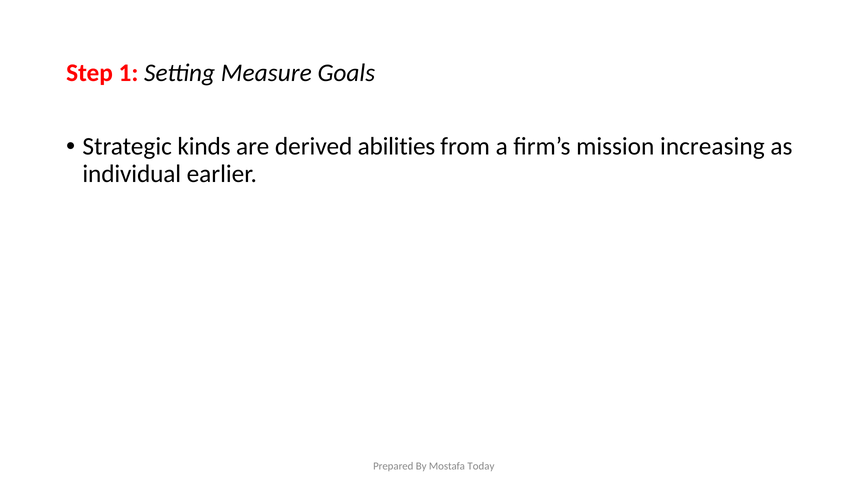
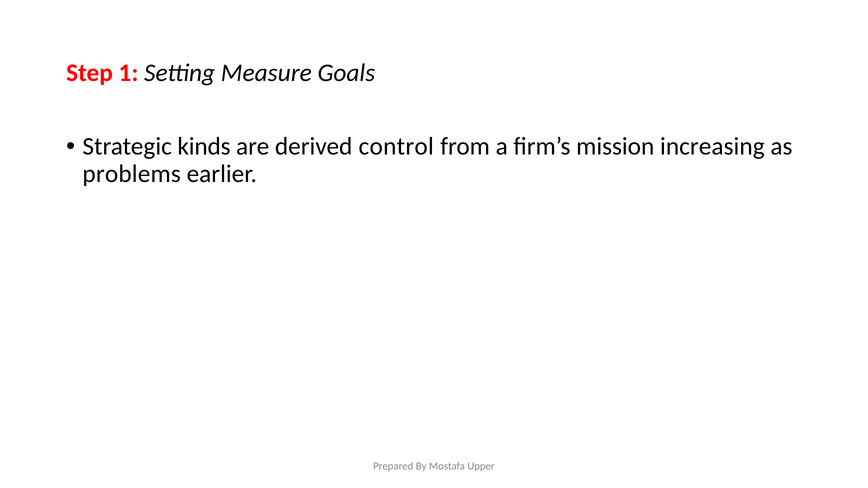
abilities: abilities -> control (396, 147)
individual: individual -> problems (132, 174)
Today: Today -> Upper (481, 466)
